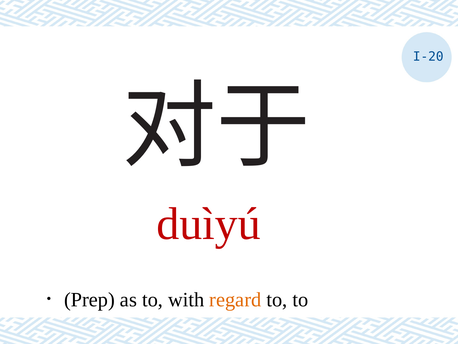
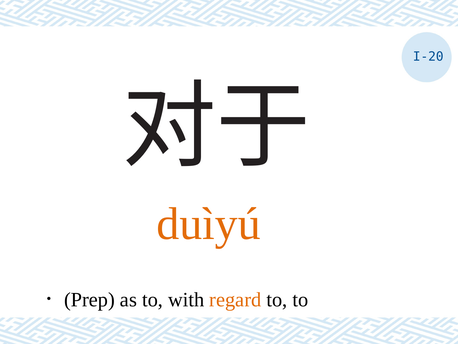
duìyú colour: red -> orange (209, 224)
